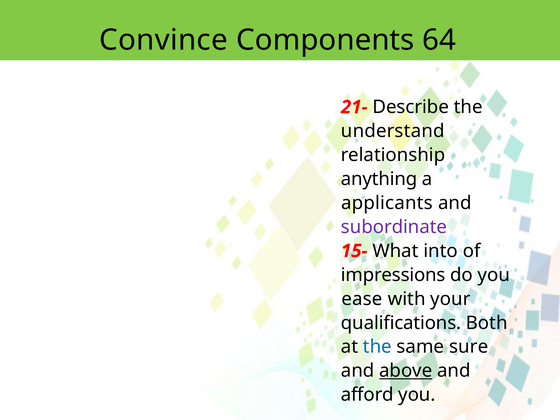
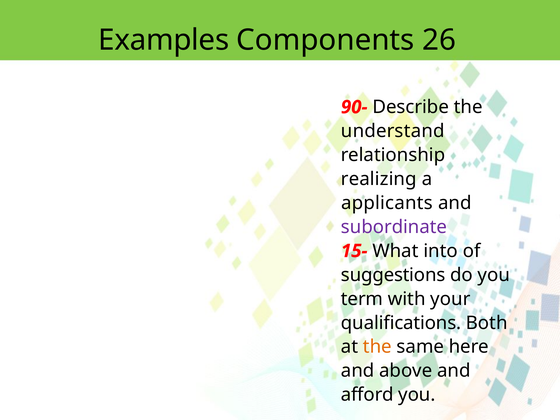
Convince: Convince -> Examples (164, 40)
64: 64 -> 26 (439, 40)
21-: 21- -> 90- (354, 107)
anything: anything -> realizing (379, 179)
impressions: impressions -> suggestions (393, 275)
ease: ease -> term (362, 299)
the colour: blue -> orange (377, 347)
sure: sure -> here (469, 347)
above underline: present -> none (406, 371)
